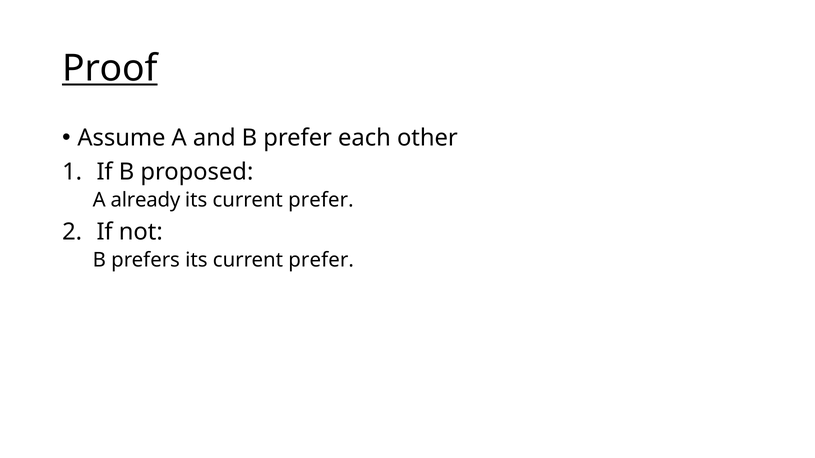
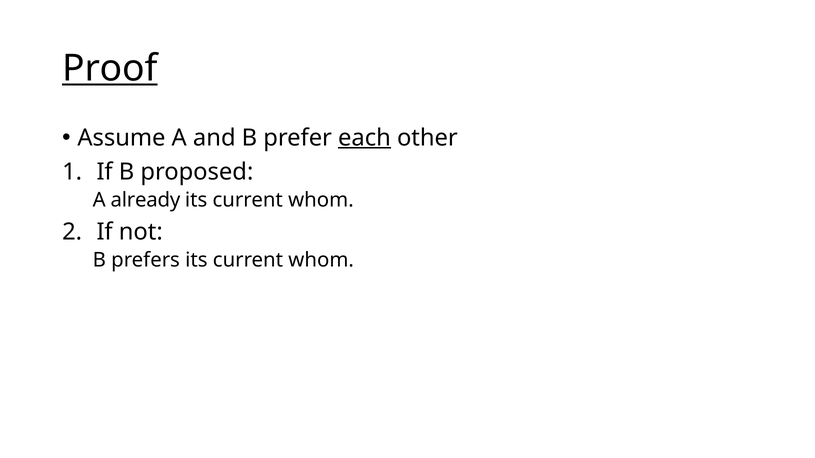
each underline: none -> present (364, 138)
prefer: prefer -> whom (321, 200)
prefers its current prefer: prefer -> whom (321, 260)
